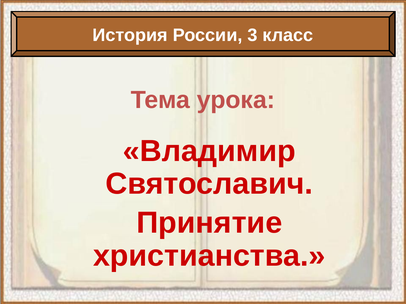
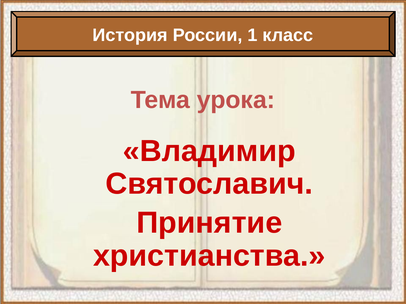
3: 3 -> 1 (252, 35)
